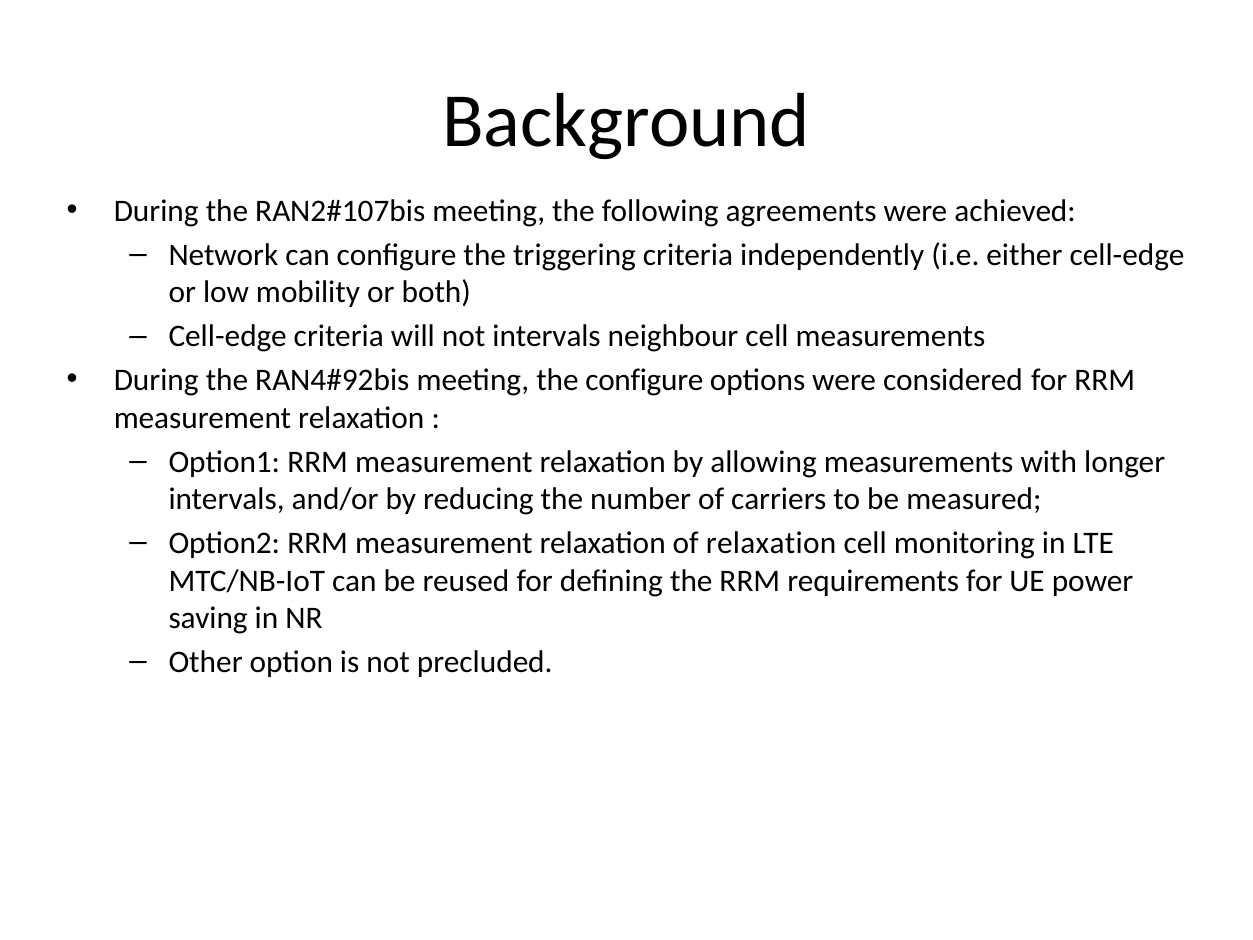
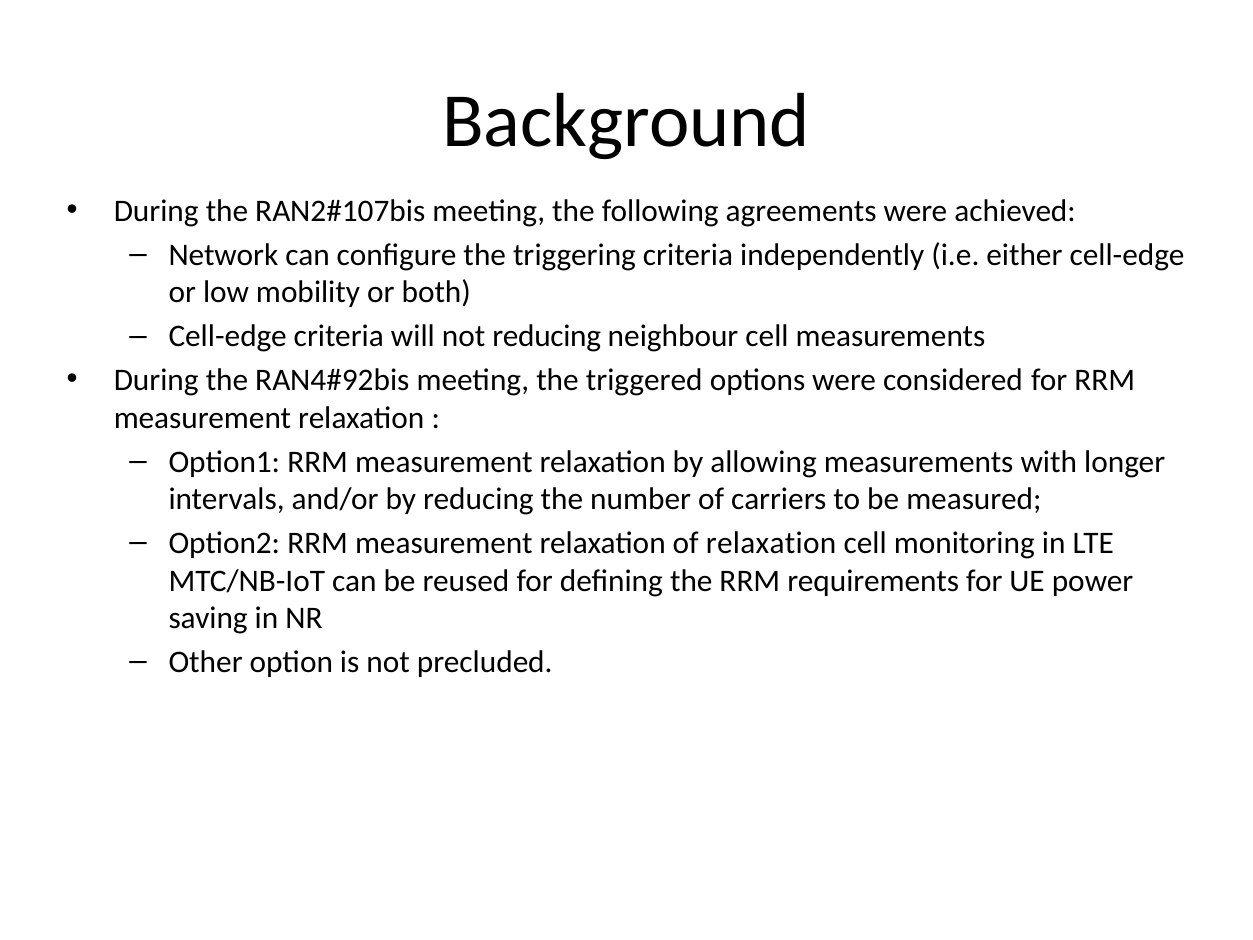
not intervals: intervals -> reducing (547, 336)
the configure: configure -> triggered (644, 380)
